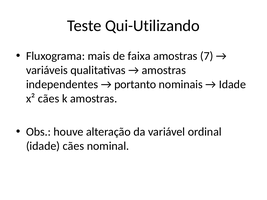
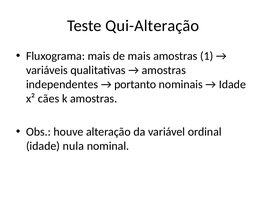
Qui-Utilizando: Qui-Utilizando -> Qui-Alteração (152, 26)
de faixa: faixa -> mais (139, 56)
7: 7 -> 1 (207, 56)
idade cães: cães -> nula (73, 146)
